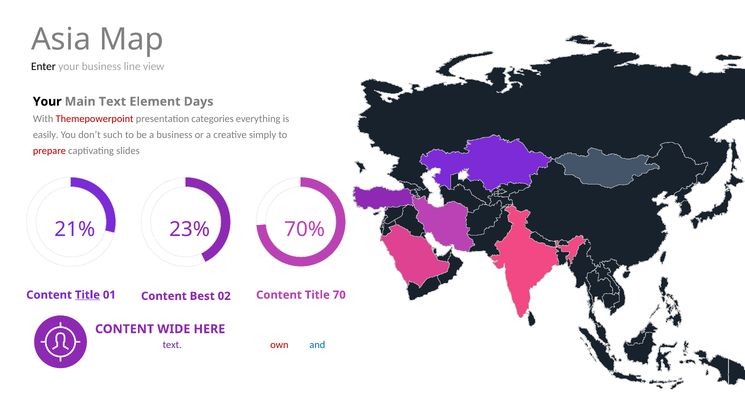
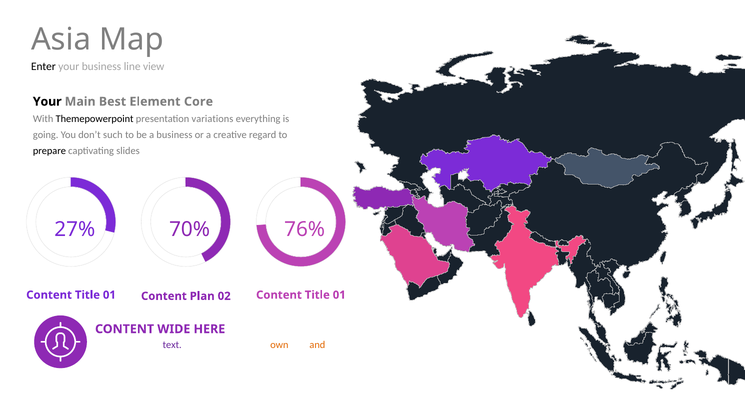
Main Text: Text -> Best (112, 102)
Days: Days -> Core (198, 102)
Themepowerpoint colour: red -> black (95, 119)
categories: categories -> variations (212, 119)
easily: easily -> going (46, 135)
creative simply: simply -> regard (263, 135)
prepare colour: red -> black (49, 151)
21%: 21% -> 27% (75, 230)
23%: 23% -> 70% (190, 230)
70%: 70% -> 76% (305, 230)
Title underline: present -> none (87, 295)
70: 70 -> 01 (339, 295)
Best: Best -> Plan (202, 296)
own colour: red -> orange (279, 345)
and colour: blue -> orange (317, 345)
